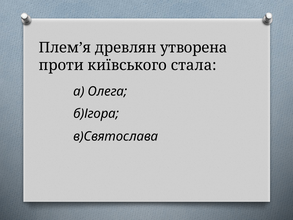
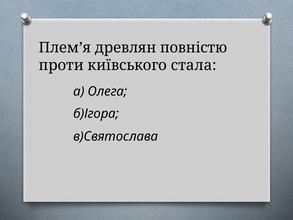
утворена: утворена -> повністю (194, 48)
